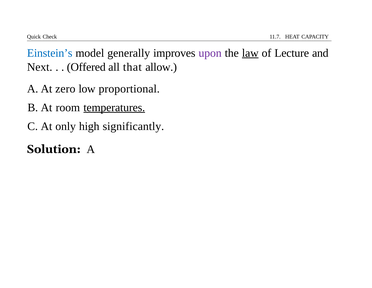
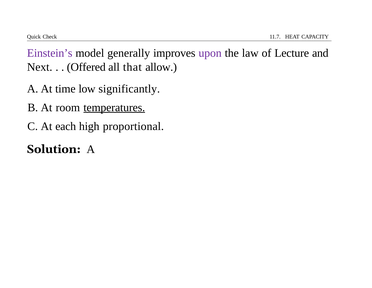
Einstein’s colour: blue -> purple (50, 53)
law underline: present -> none (250, 53)
zero: zero -> time (65, 89)
proportional: proportional -> significantly (129, 89)
only: only -> each (66, 126)
significantly: significantly -> proportional (133, 126)
